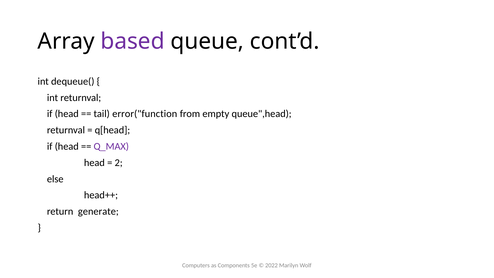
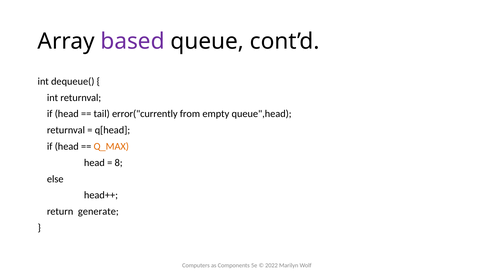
error("function: error("function -> error("currently (145, 114)
Q_MAX colour: purple -> orange (111, 146)
2: 2 -> 8 (119, 163)
